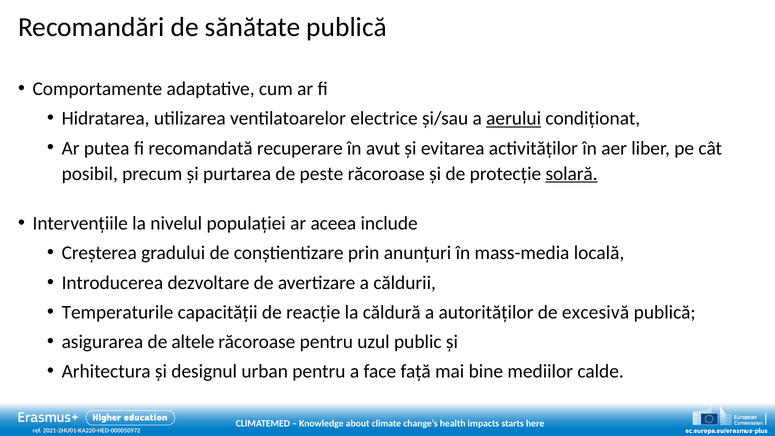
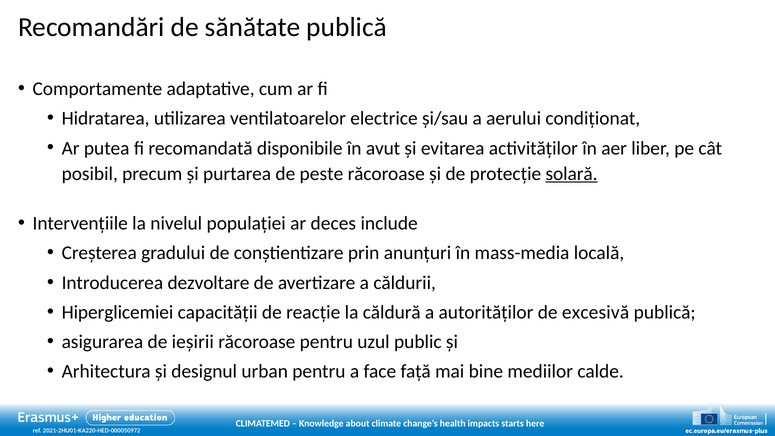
aerului underline: present -> none (514, 119)
recuperare: recuperare -> disponibile (300, 148)
aceea: aceea -> deces (333, 223)
Temperaturile: Temperaturile -> Hiperglicemiei (117, 312)
altele: altele -> ieșirii (193, 342)
